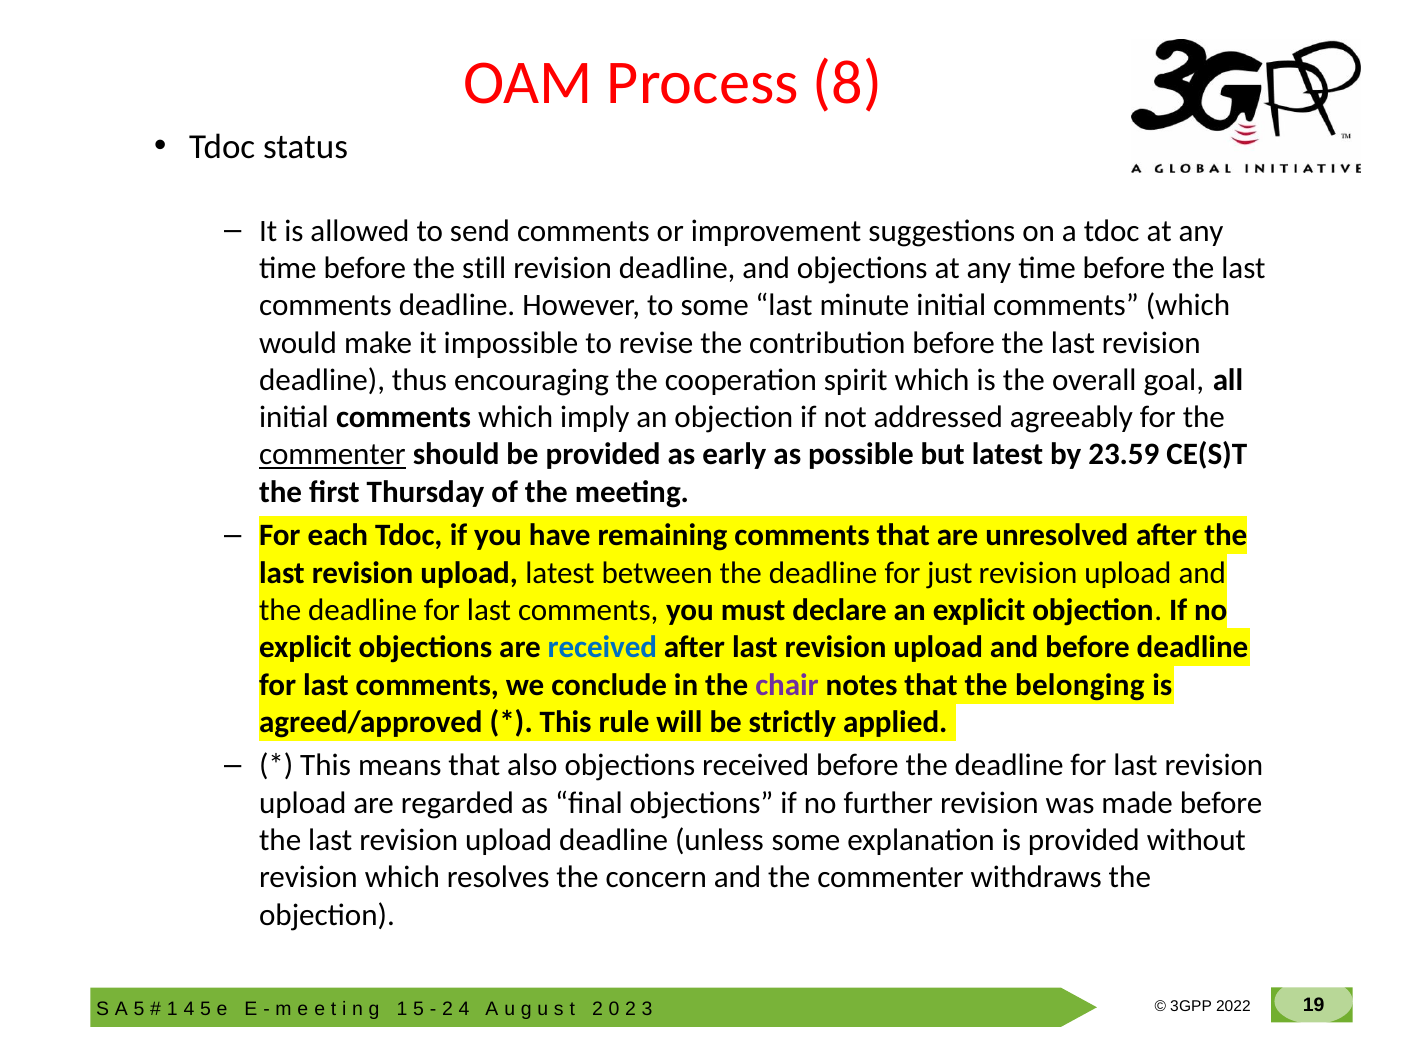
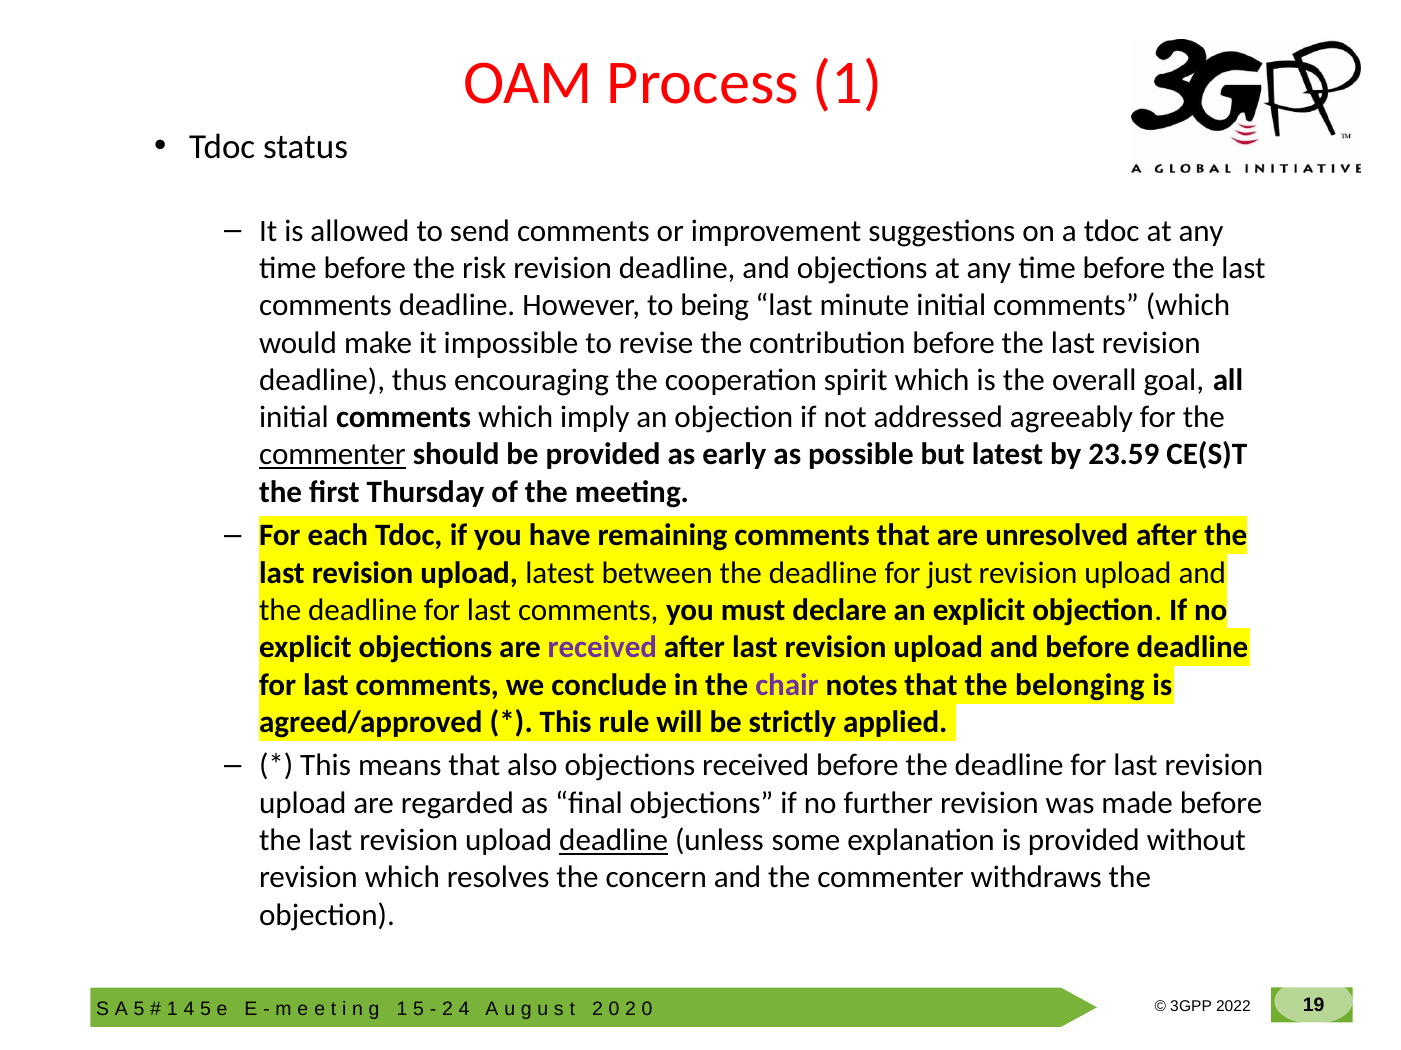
Process 8: 8 -> 1 (847, 83)
still: still -> risk (484, 268)
to some: some -> being (715, 306)
received colour: blue -> purple (602, 648)
deadline underline: none -> present (614, 841)
3: 3 -> 0 (647, 1010)
